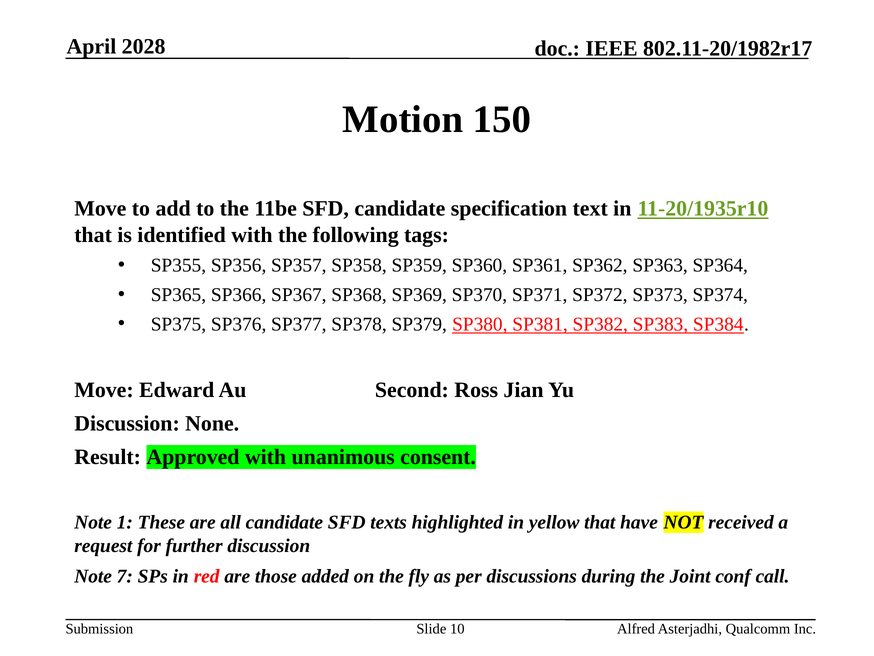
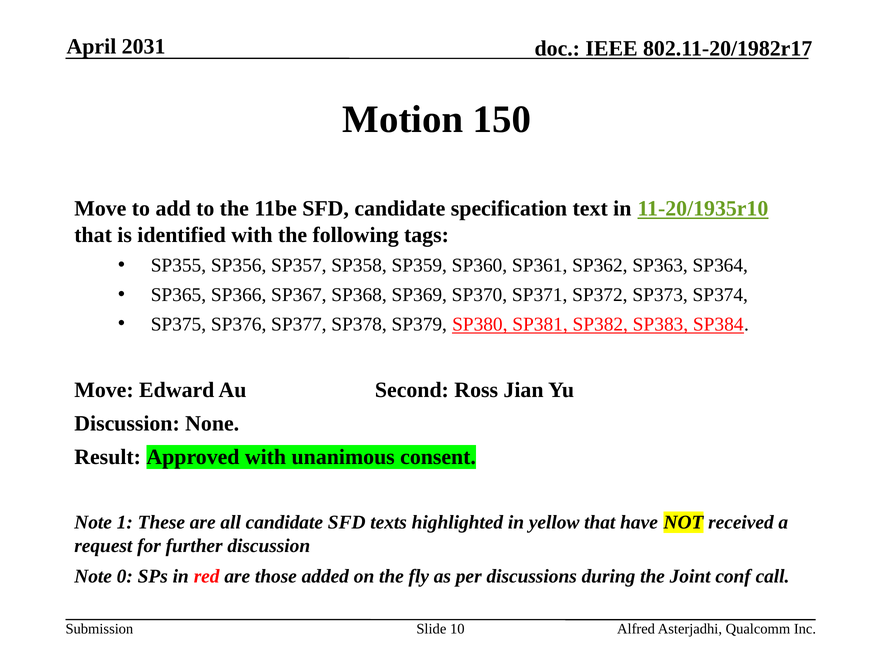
2028: 2028 -> 2031 (144, 46)
7: 7 -> 0 (125, 576)
